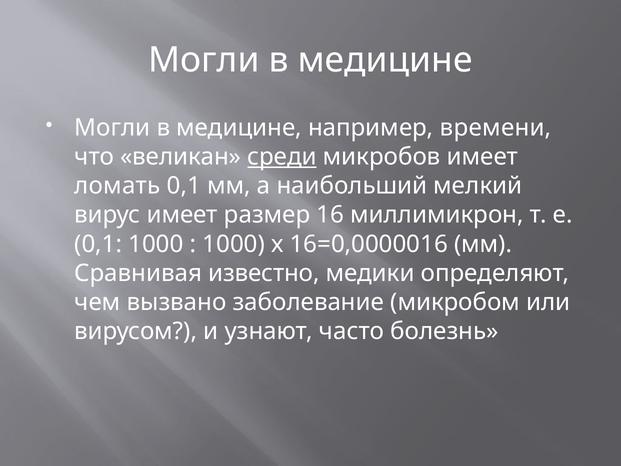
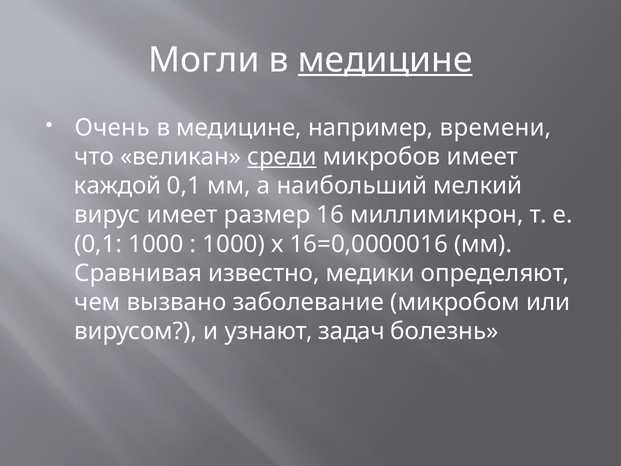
медицине underline: none -> present (385, 60)
Могли: Могли -> Очень (112, 128)
ломать: ломать -> каждой (118, 186)
часто: часто -> задач (352, 331)
